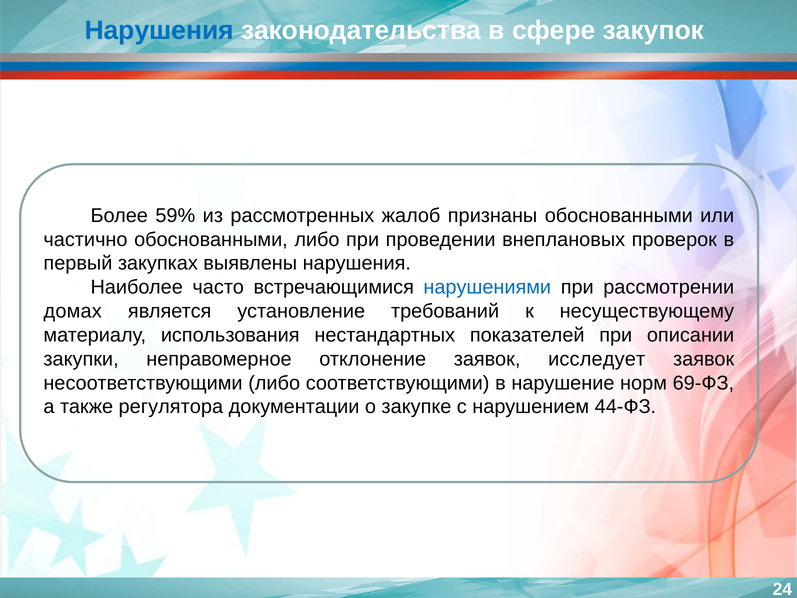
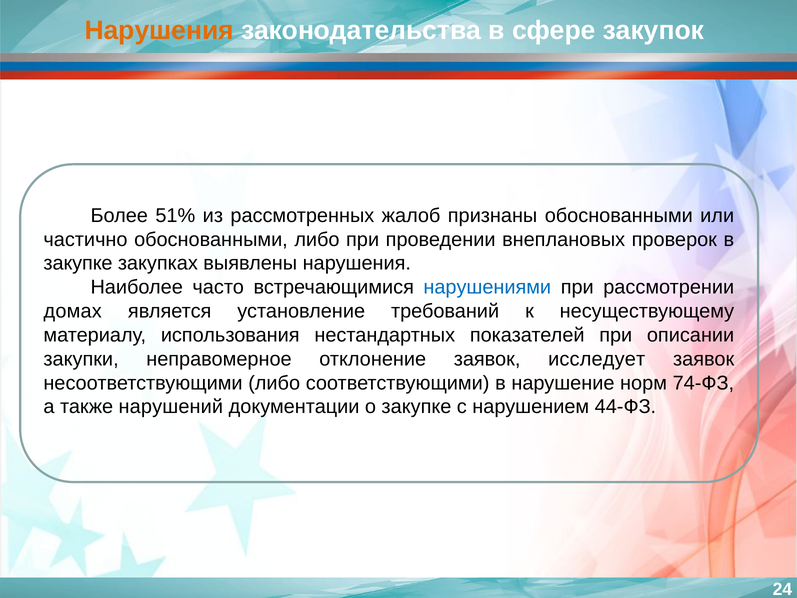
Нарушения colour: blue -> orange (159, 30)
59%: 59% -> 51% (175, 215)
первый: первый -> закупке (78, 263)
69-ФЗ: 69-ФЗ -> 74-ФЗ (703, 383)
регулятора: регулятора -> нарушений (171, 407)
